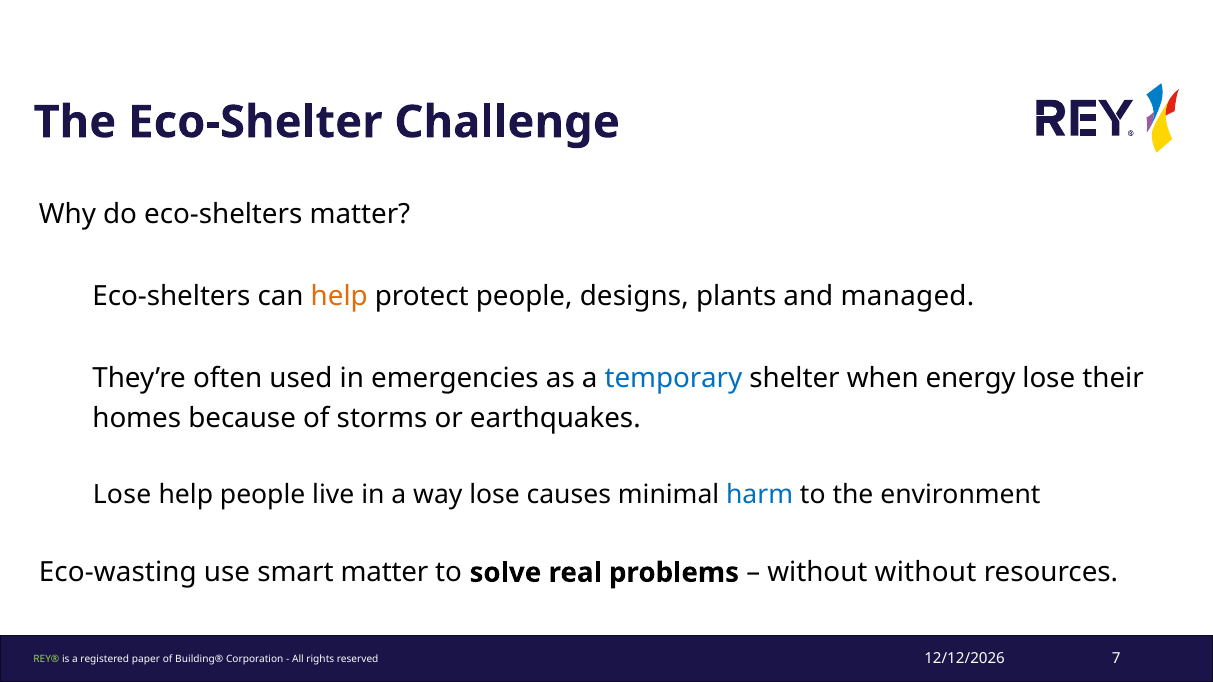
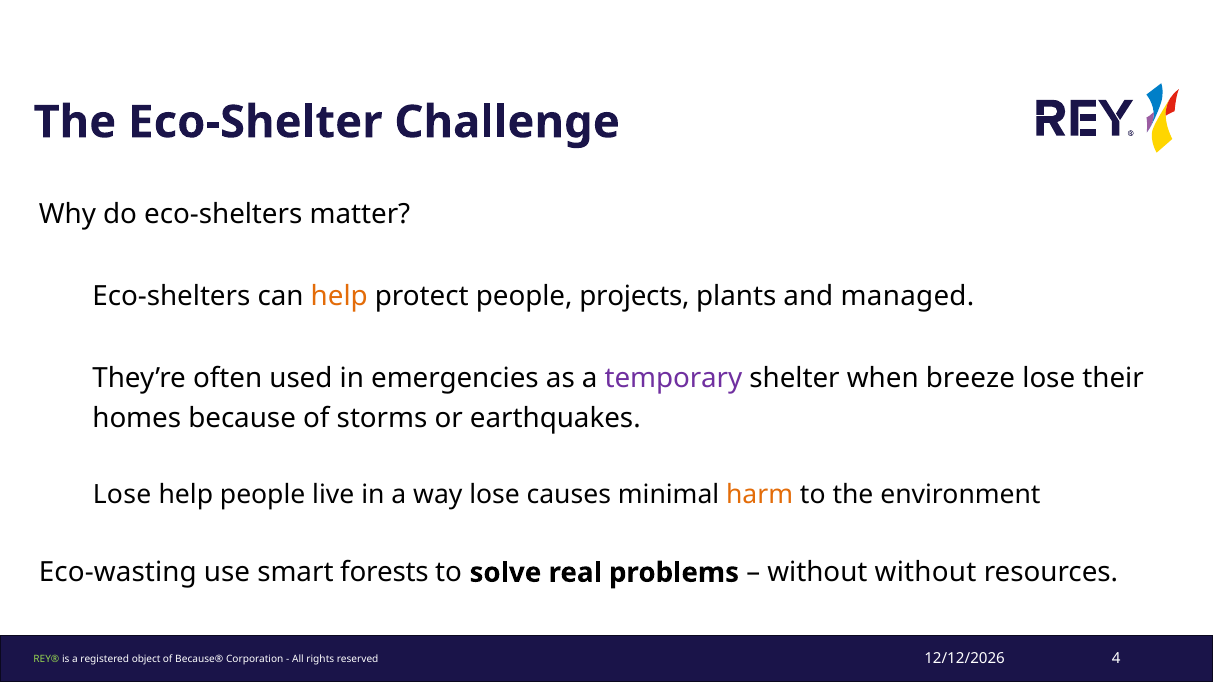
designs: designs -> projects (634, 297)
temporary colour: blue -> purple (673, 379)
energy: energy -> breeze (970, 379)
harm colour: blue -> orange (760, 495)
smart matter: matter -> forests (384, 573)
7: 7 -> 4 (1116, 659)
paper: paper -> object (146, 660)
Building®: Building® -> Because® (199, 660)
